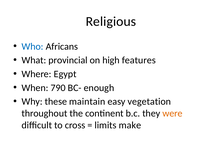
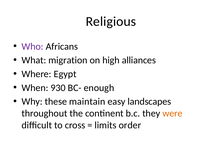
Who colour: blue -> purple (33, 47)
provincial: provincial -> migration (68, 60)
features: features -> alliances (139, 60)
790: 790 -> 930 (58, 88)
vegetation: vegetation -> landscapes (149, 102)
make: make -> order (130, 126)
